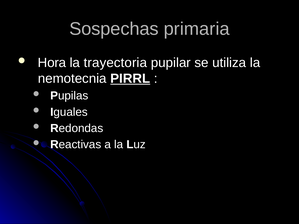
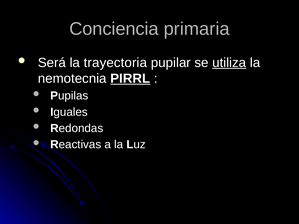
Sospechas: Sospechas -> Conciencia (114, 29)
Hora: Hora -> Será (52, 63)
utiliza underline: none -> present (229, 63)
